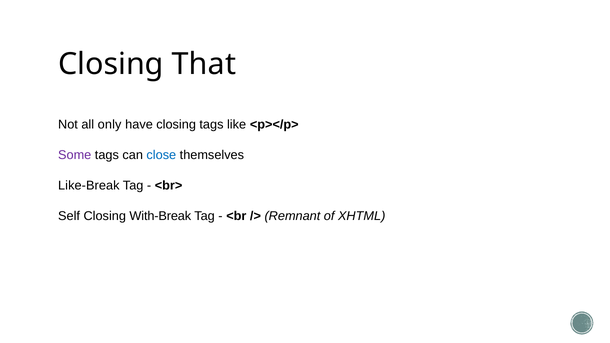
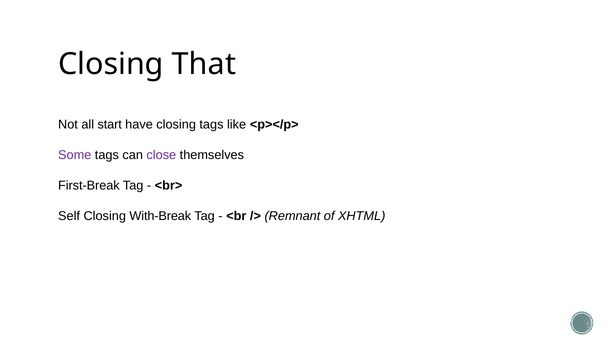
only: only -> start (110, 125)
close colour: blue -> purple (161, 155)
Like-Break: Like-Break -> First-Break (89, 186)
